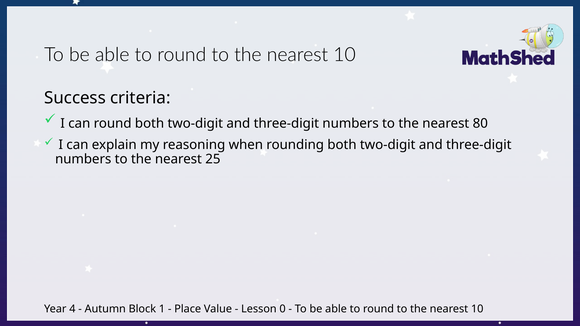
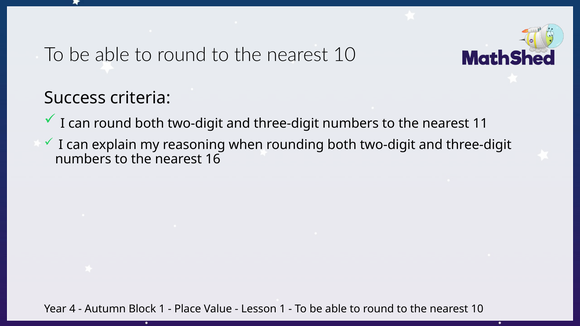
80: 80 -> 11 (480, 124)
25: 25 -> 16 (213, 159)
Lesson 0: 0 -> 1 (283, 309)
